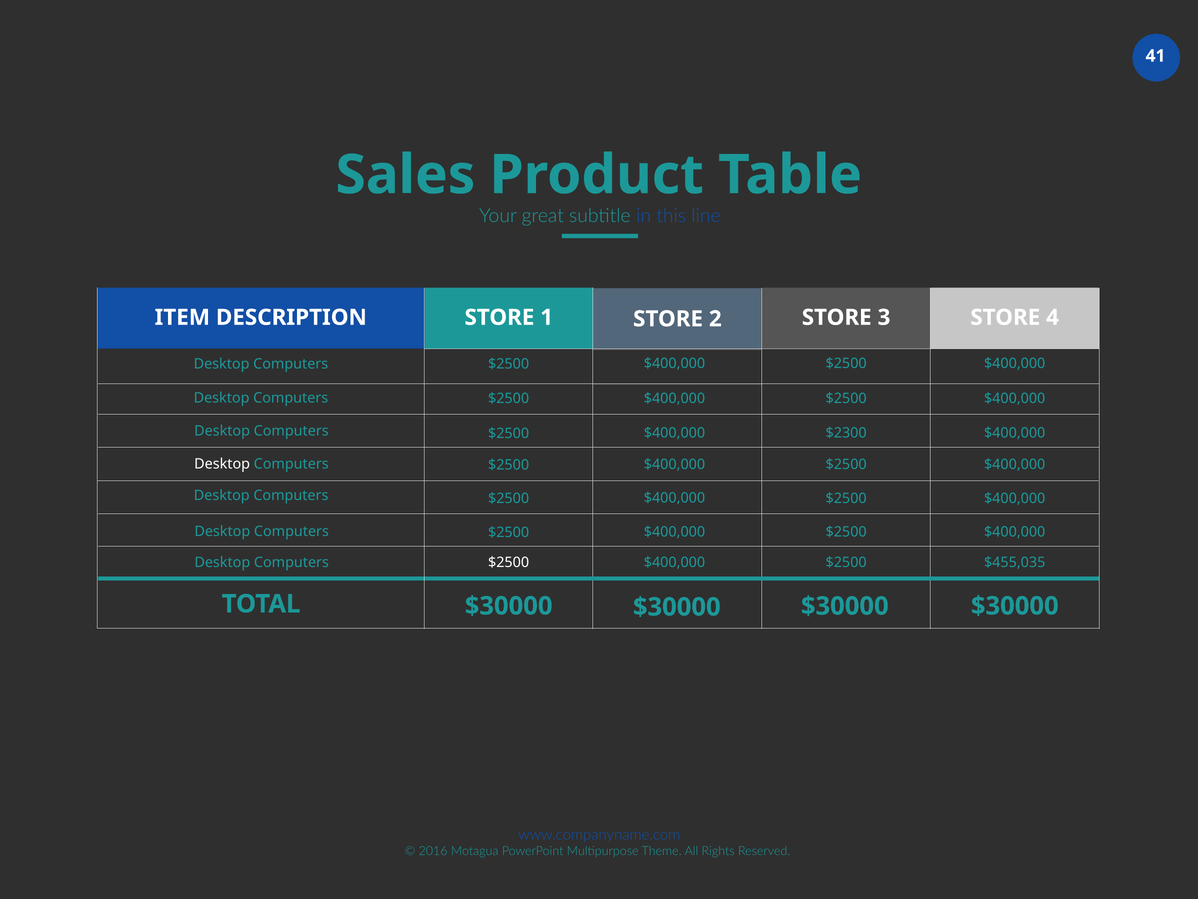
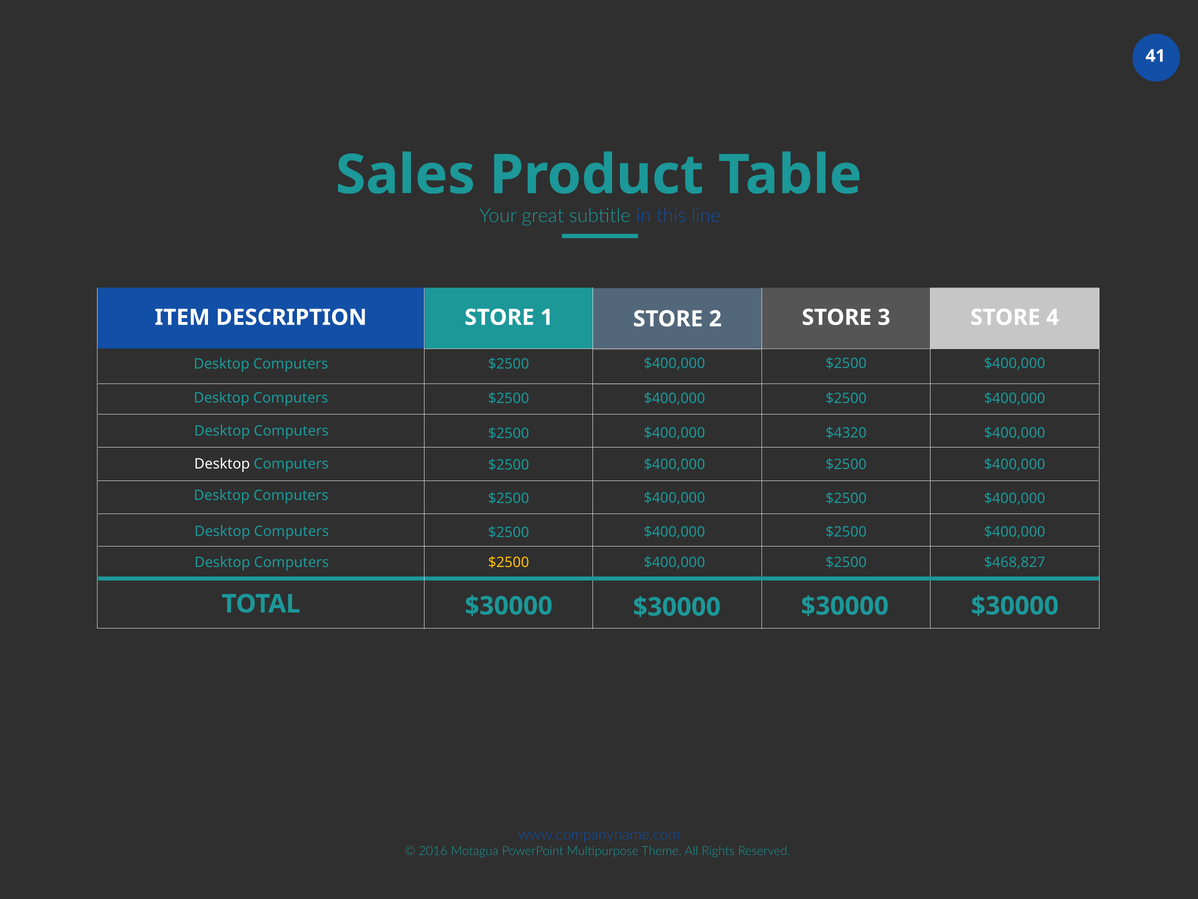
$2300: $2300 -> $4320 (846, 433)
$455,035: $455,035 -> $468,827 (1015, 562)
$2500 colour: white -> yellow (509, 562)
